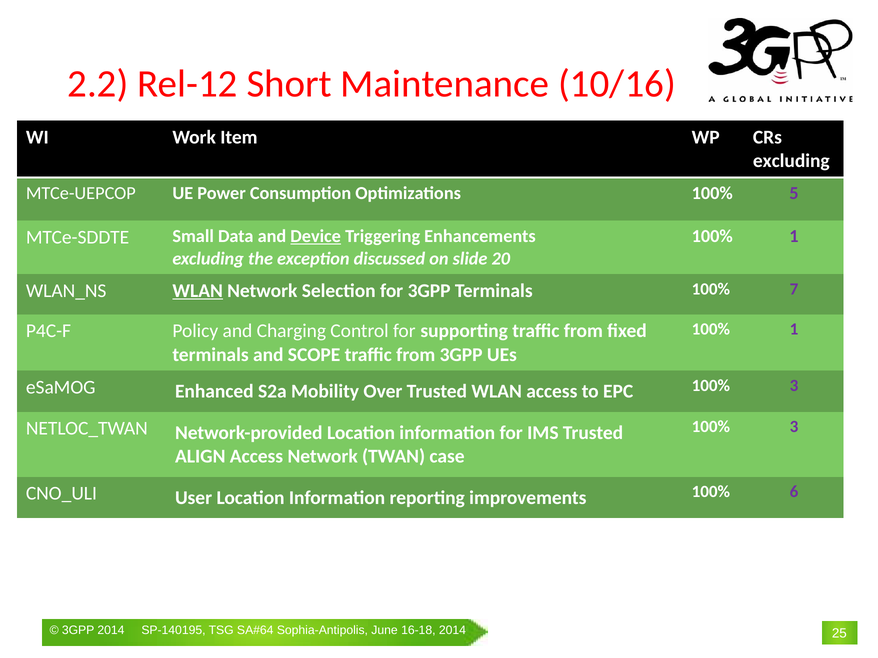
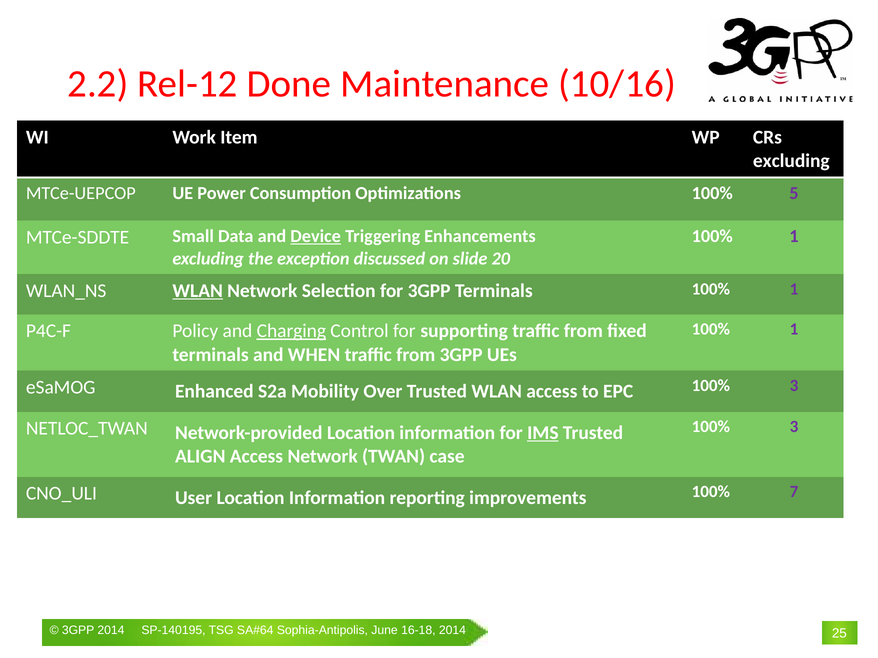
Short: Short -> Done (289, 84)
Terminals 100% 7: 7 -> 1 (794, 289)
Charging underline: none -> present (291, 331)
SCOPE: SCOPE -> WHEN (314, 355)
IMS underline: none -> present (543, 433)
6: 6 -> 7 (794, 492)
